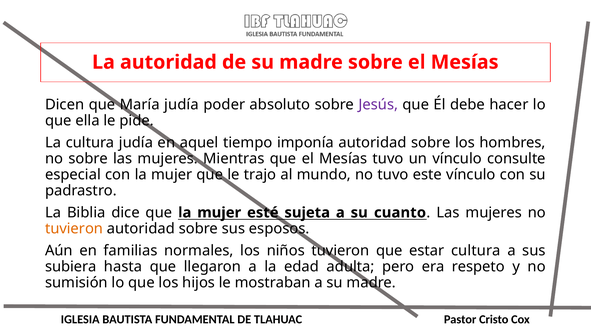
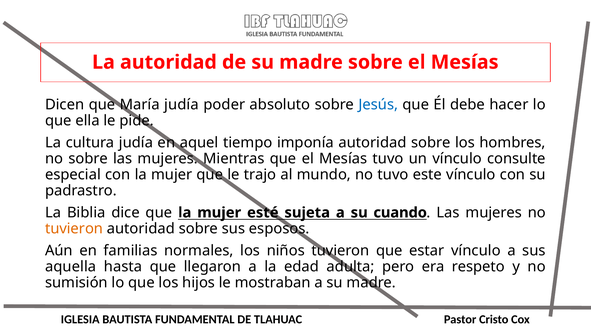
Jesús colour: purple -> blue (378, 105)
cuanto: cuanto -> cuando (400, 213)
estar cultura: cultura -> vínculo (476, 251)
subiera: subiera -> aquella (71, 267)
